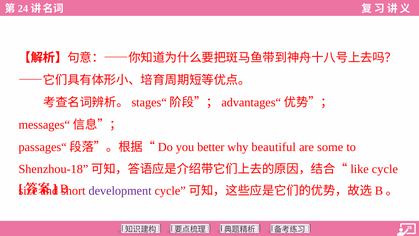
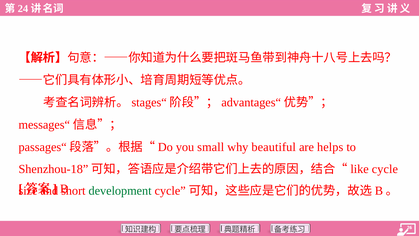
better: better -> small (211, 147)
some: some -> helps (330, 147)
development colour: purple -> green (120, 190)
